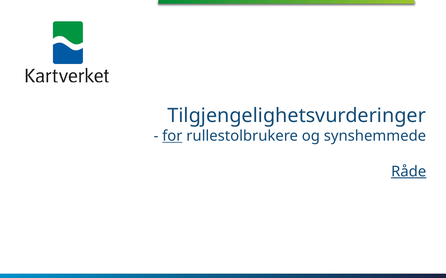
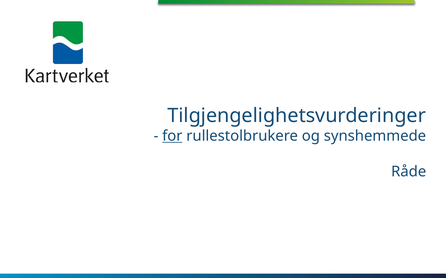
Råde underline: present -> none (409, 172)
